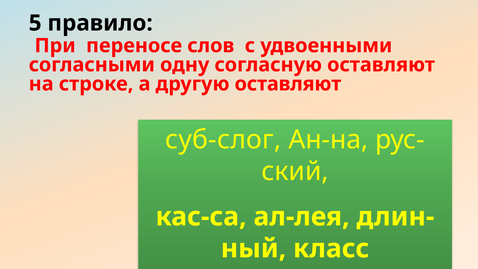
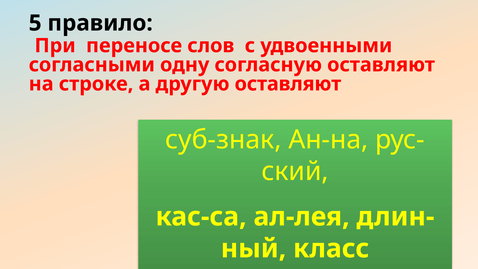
суб-слог: суб-слог -> суб-знак (223, 140)
